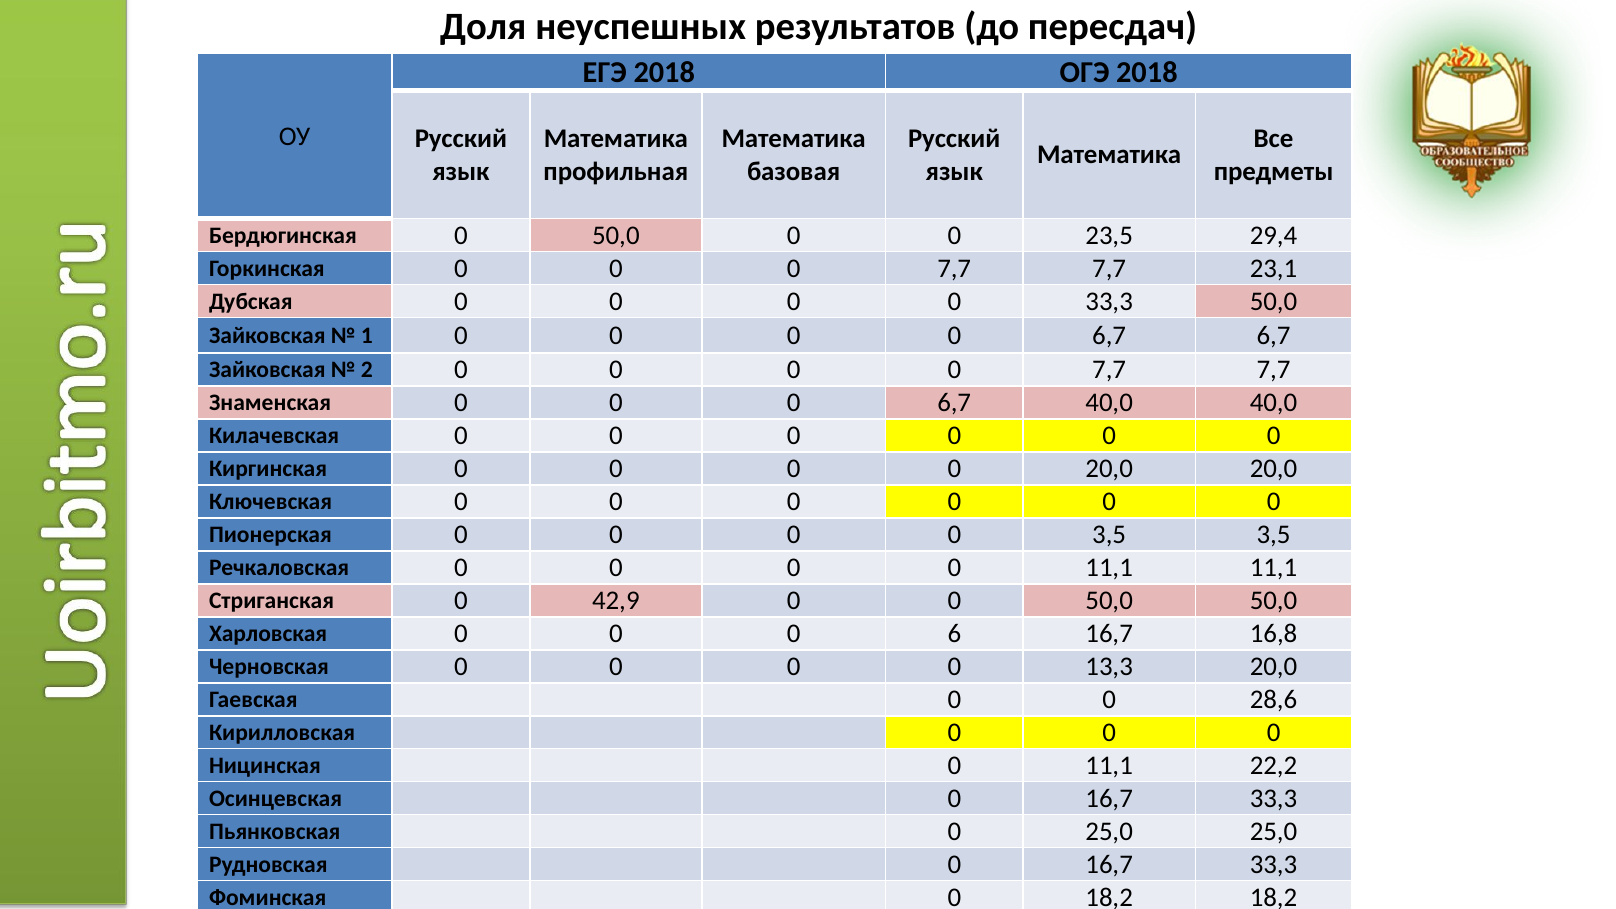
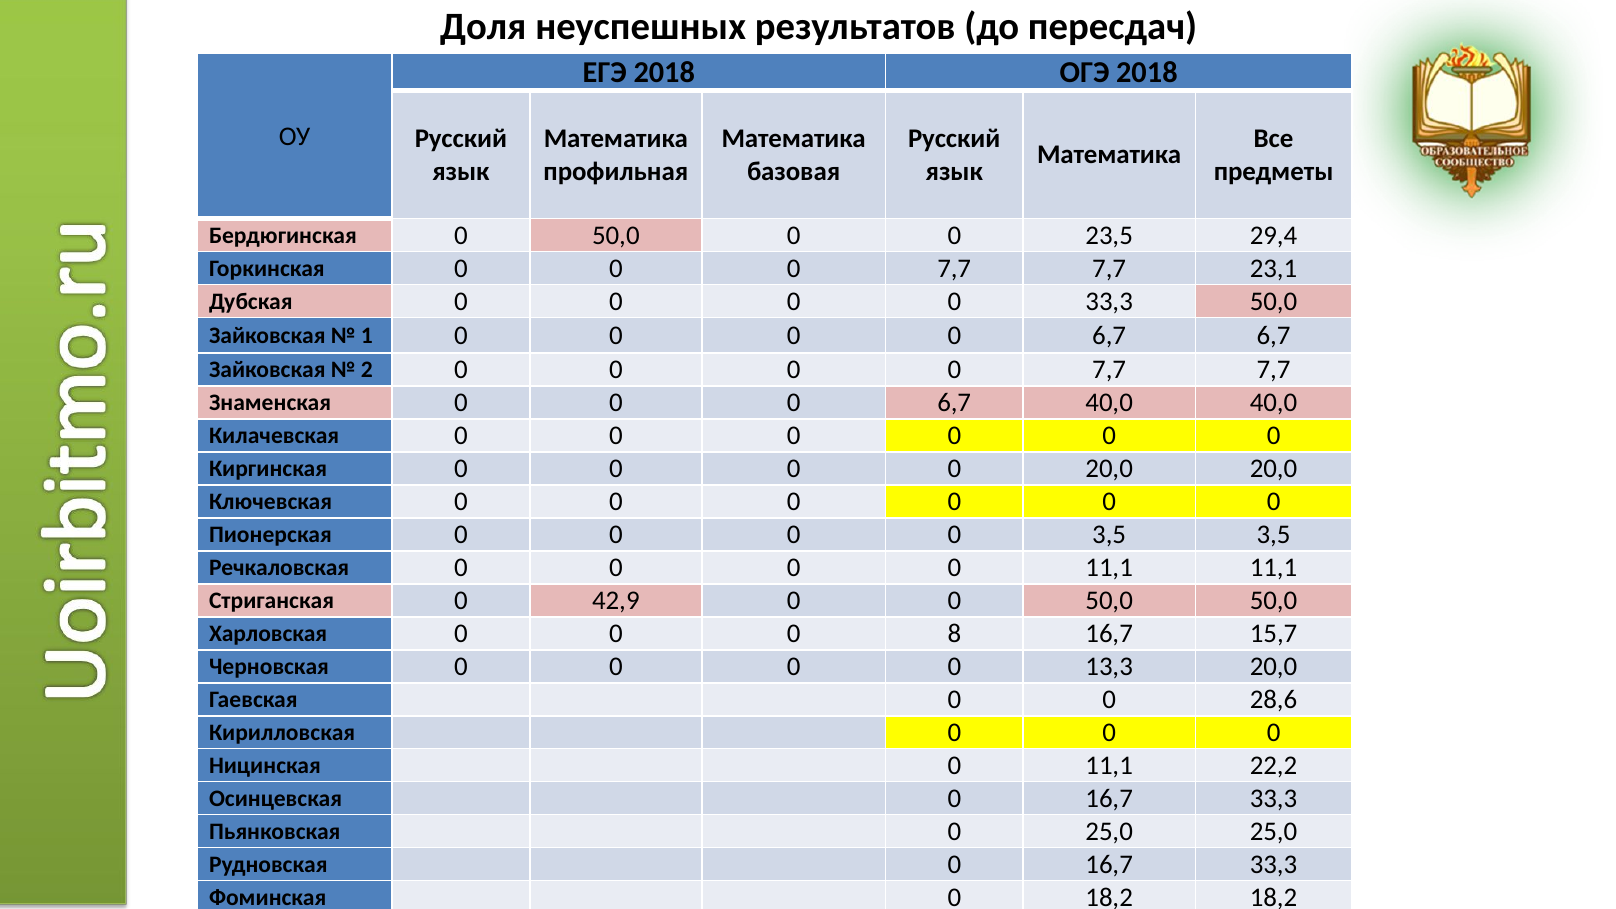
6: 6 -> 8 (954, 634)
16,8: 16,8 -> 15,7 (1274, 634)
